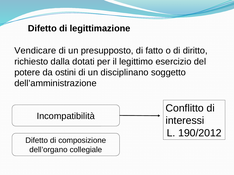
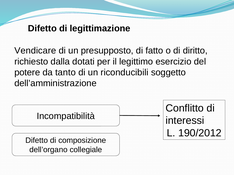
ostini: ostini -> tanto (65, 73)
disciplinano: disciplinano -> riconducibili (125, 73)
